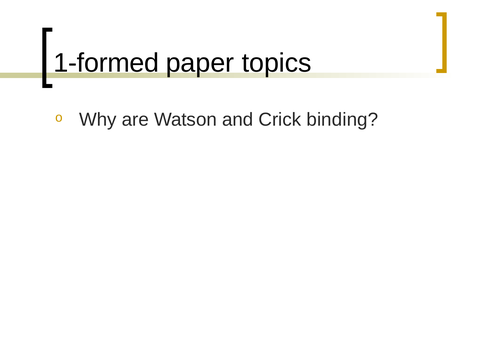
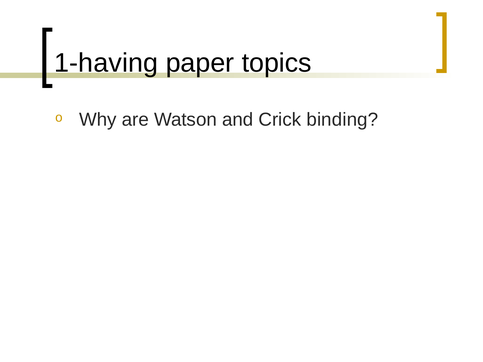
1-formed: 1-formed -> 1-having (106, 63)
